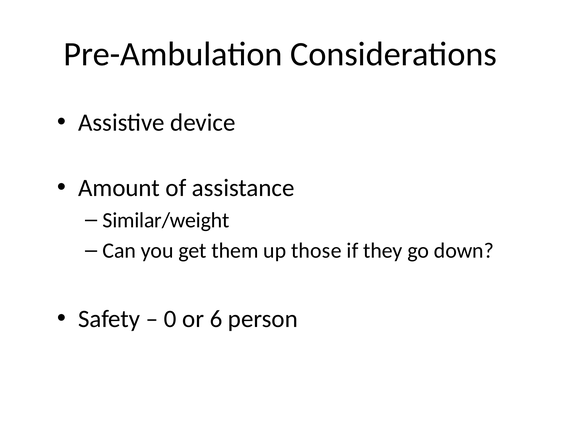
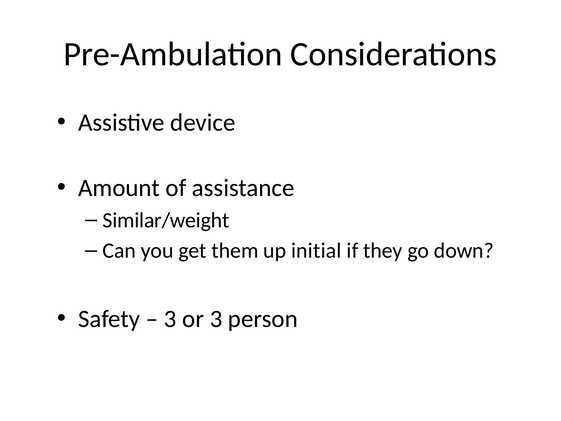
those: those -> initial (316, 251)
0: 0 -> 3 (170, 319)
or 6: 6 -> 3 (216, 319)
